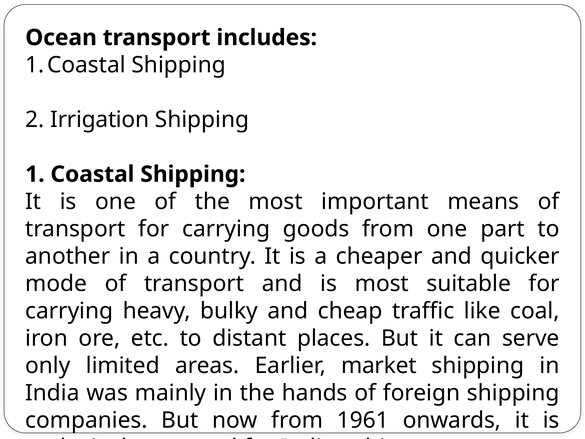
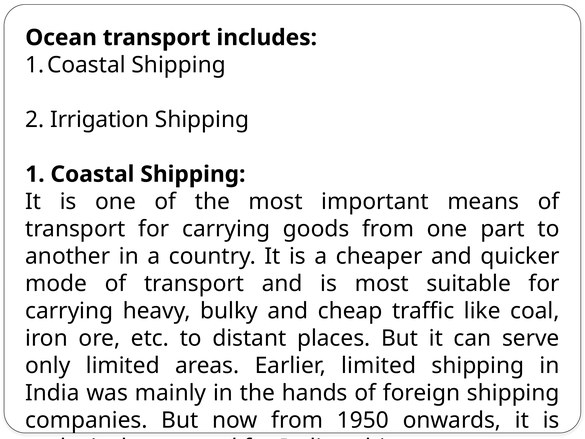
Earlier market: market -> limited (379, 365)
1961: 1961 -> 1950 (363, 420)
